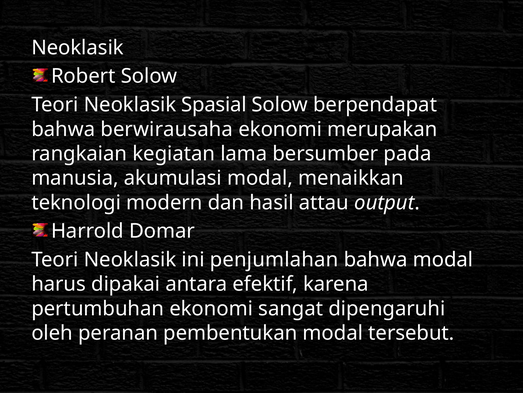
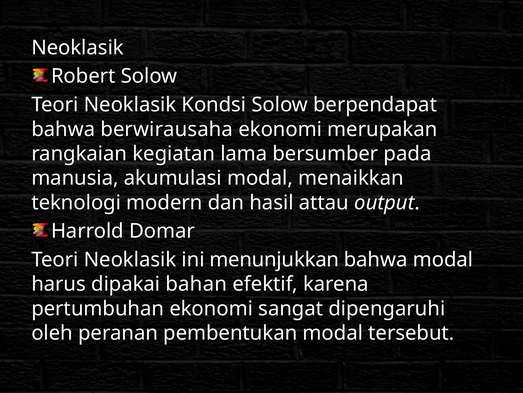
Spasial: Spasial -> Kondsi (214, 105)
penjumlahan: penjumlahan -> menunjukkan (274, 259)
antara: antara -> bahan (196, 284)
